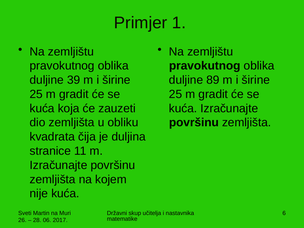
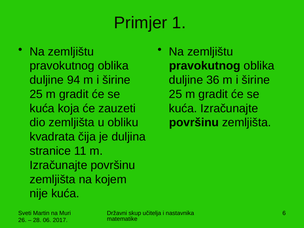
39: 39 -> 94 (74, 80)
89: 89 -> 36 (213, 80)
